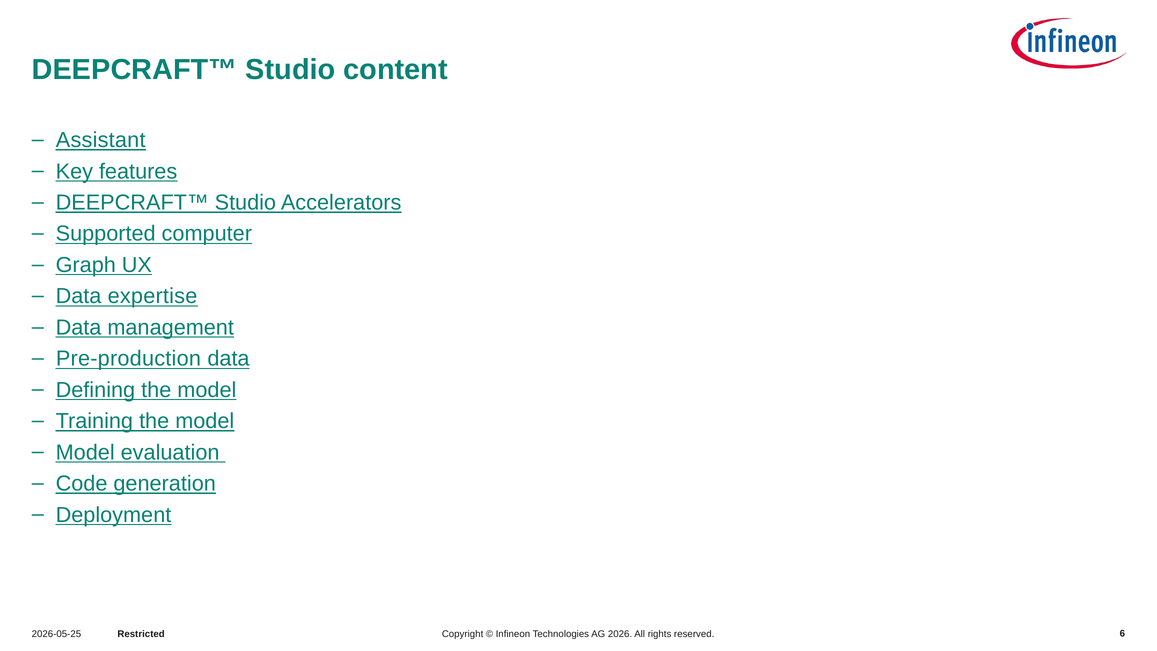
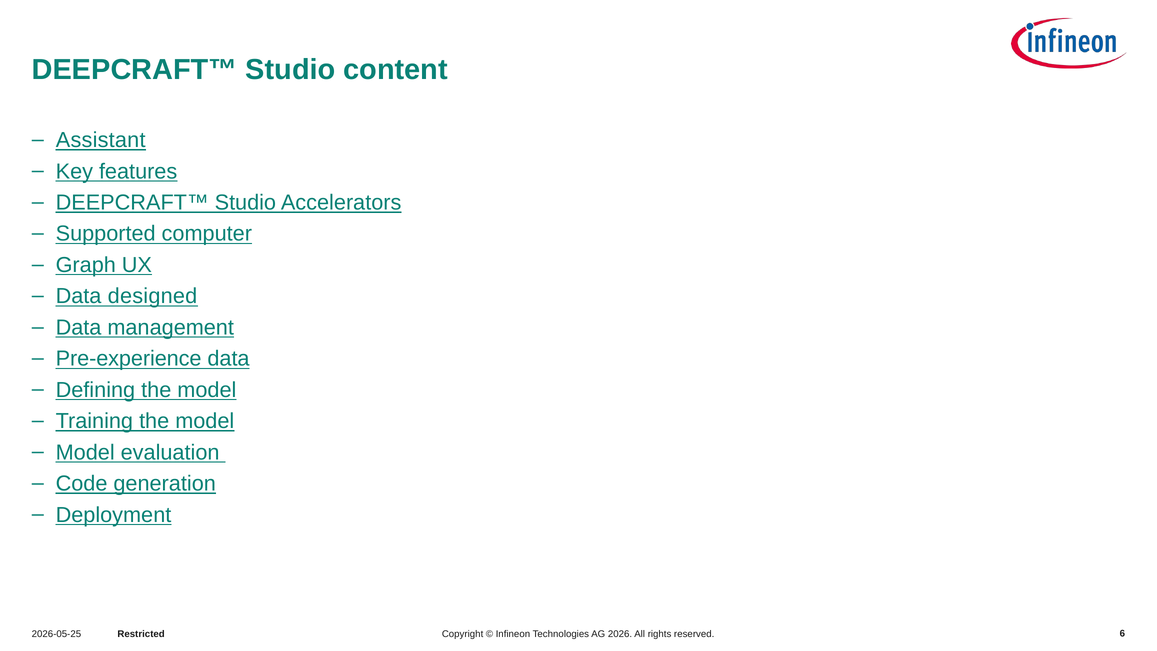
expertise: expertise -> designed (153, 296)
Pre-production: Pre-production -> Pre-experience (129, 359)
